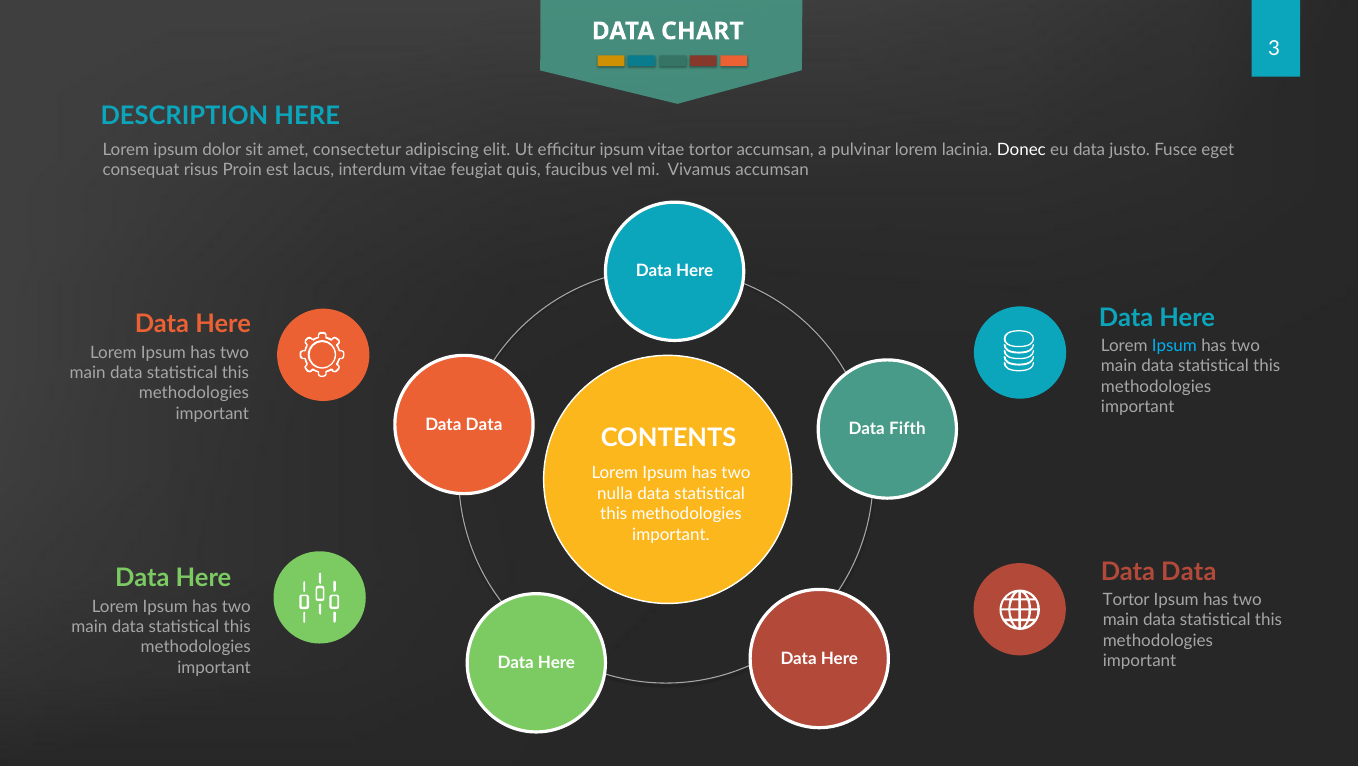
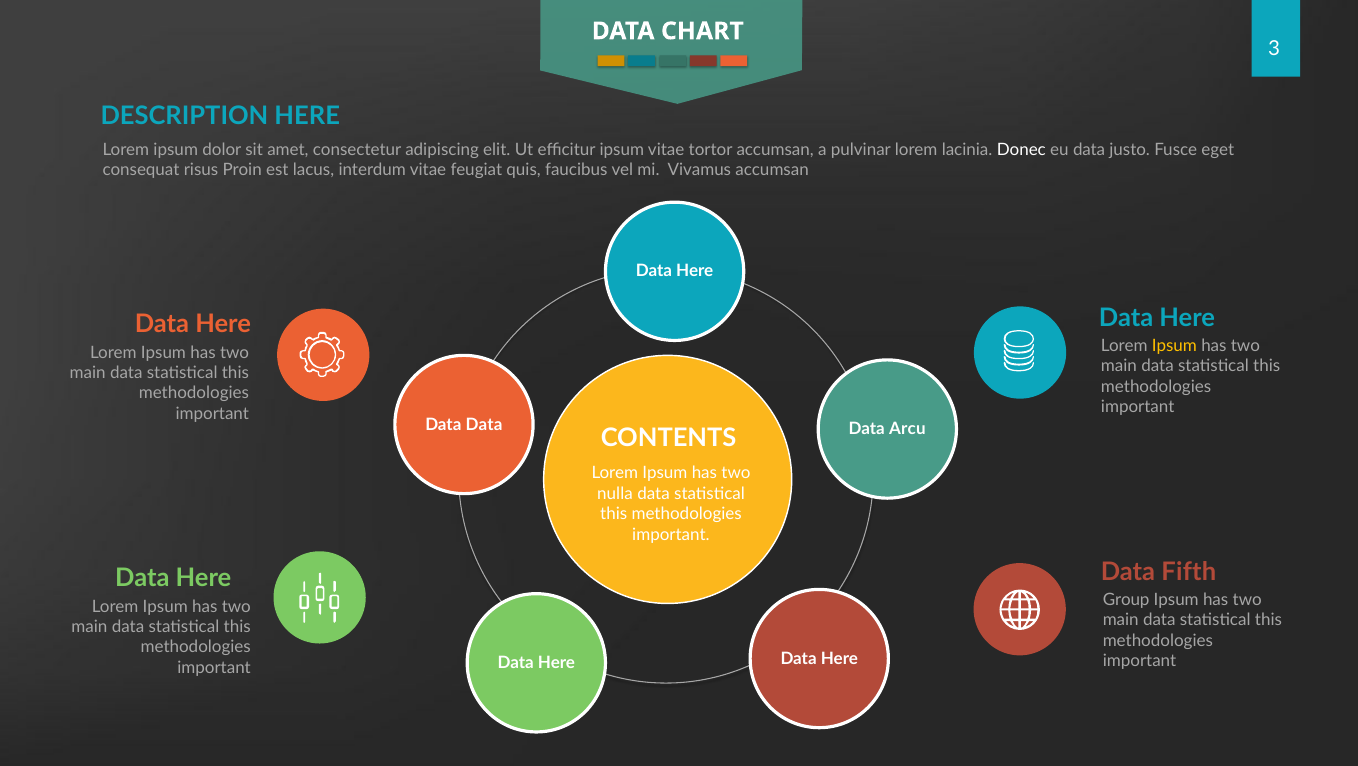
Ipsum colour: light blue -> yellow (1174, 346)
Fifth: Fifth -> Arcu (907, 429)
Data: Data -> Fifth (1189, 572)
Tortor: Tortor -> Group (1126, 600)
